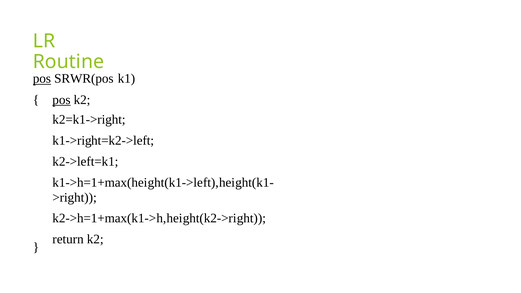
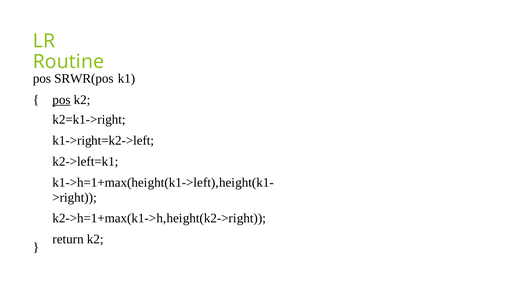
pos underline: present -> none (42, 79)
